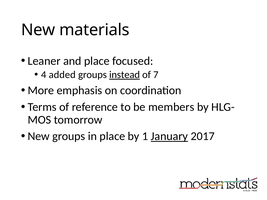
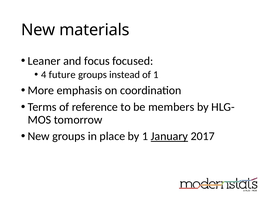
and place: place -> focus (97, 61)
added: added -> future (62, 75)
instead underline: present -> none (125, 75)
of 7: 7 -> 1 (156, 75)
